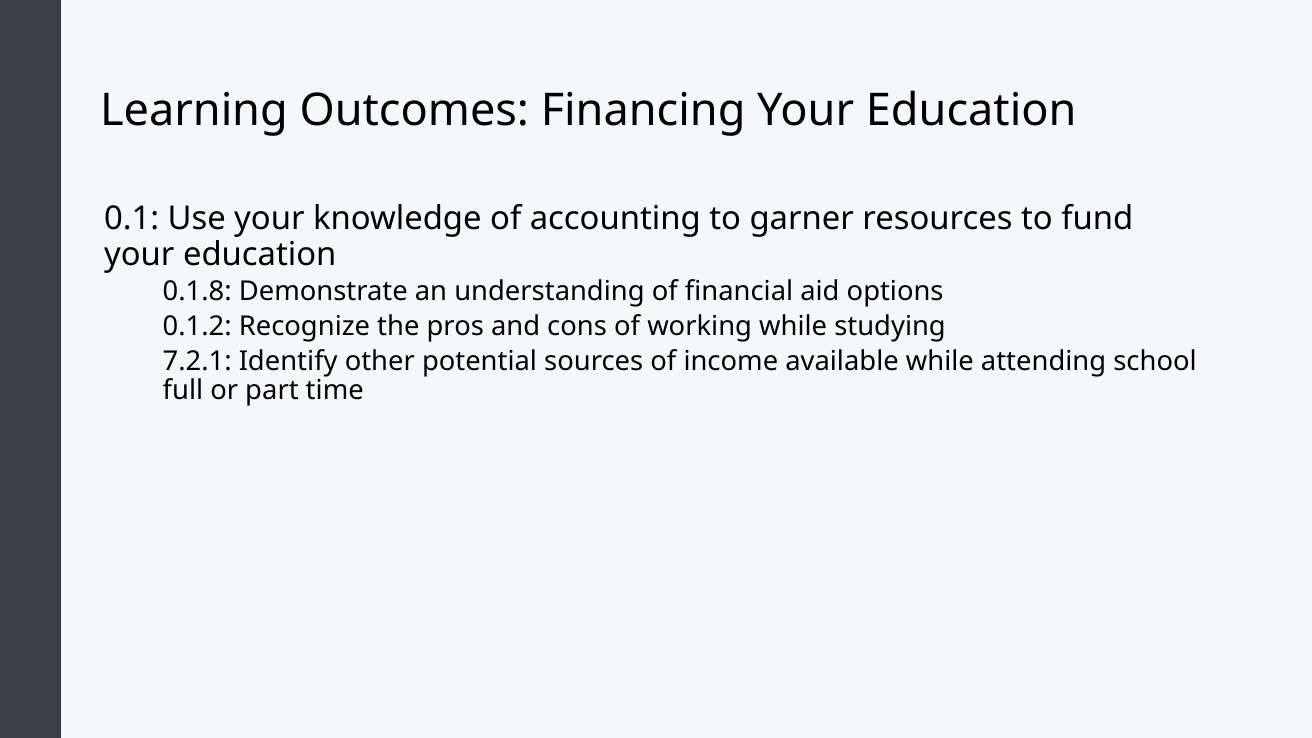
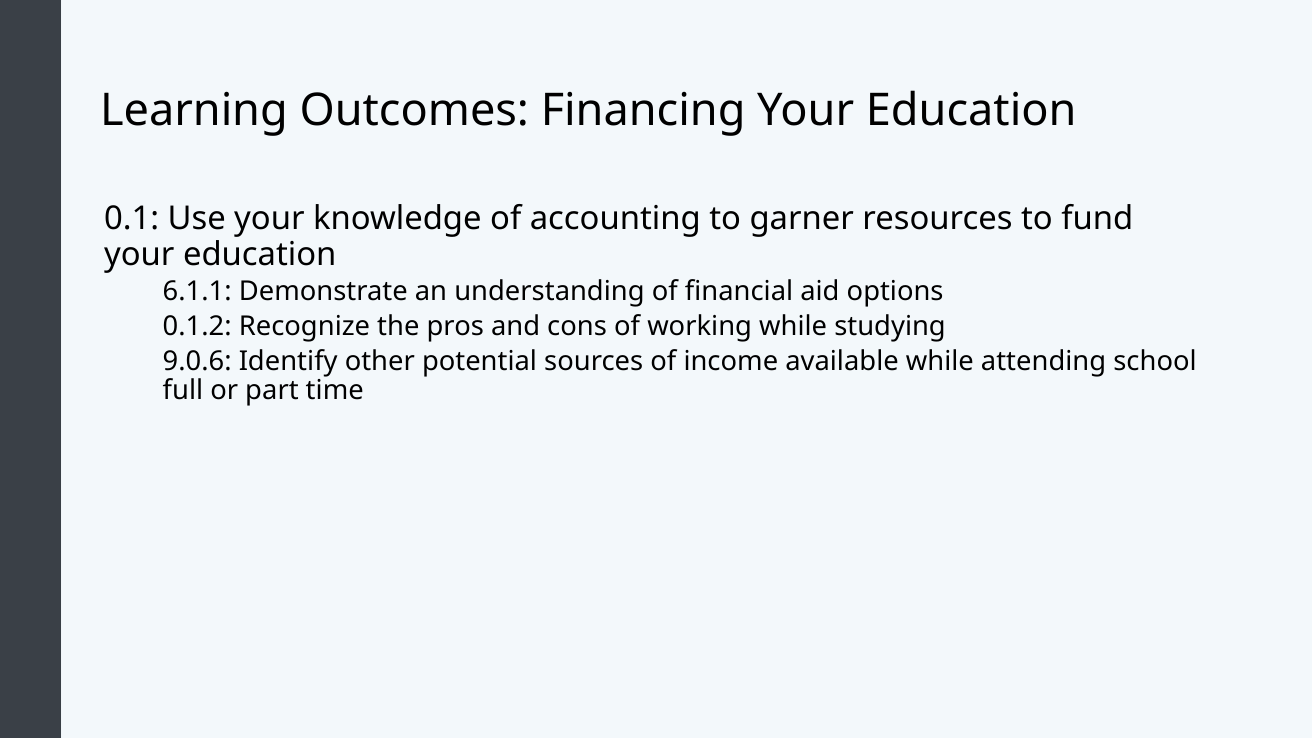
0.1.8: 0.1.8 -> 6.1.1 (197, 292)
7.2.1: 7.2.1 -> 9.0.6 (197, 361)
